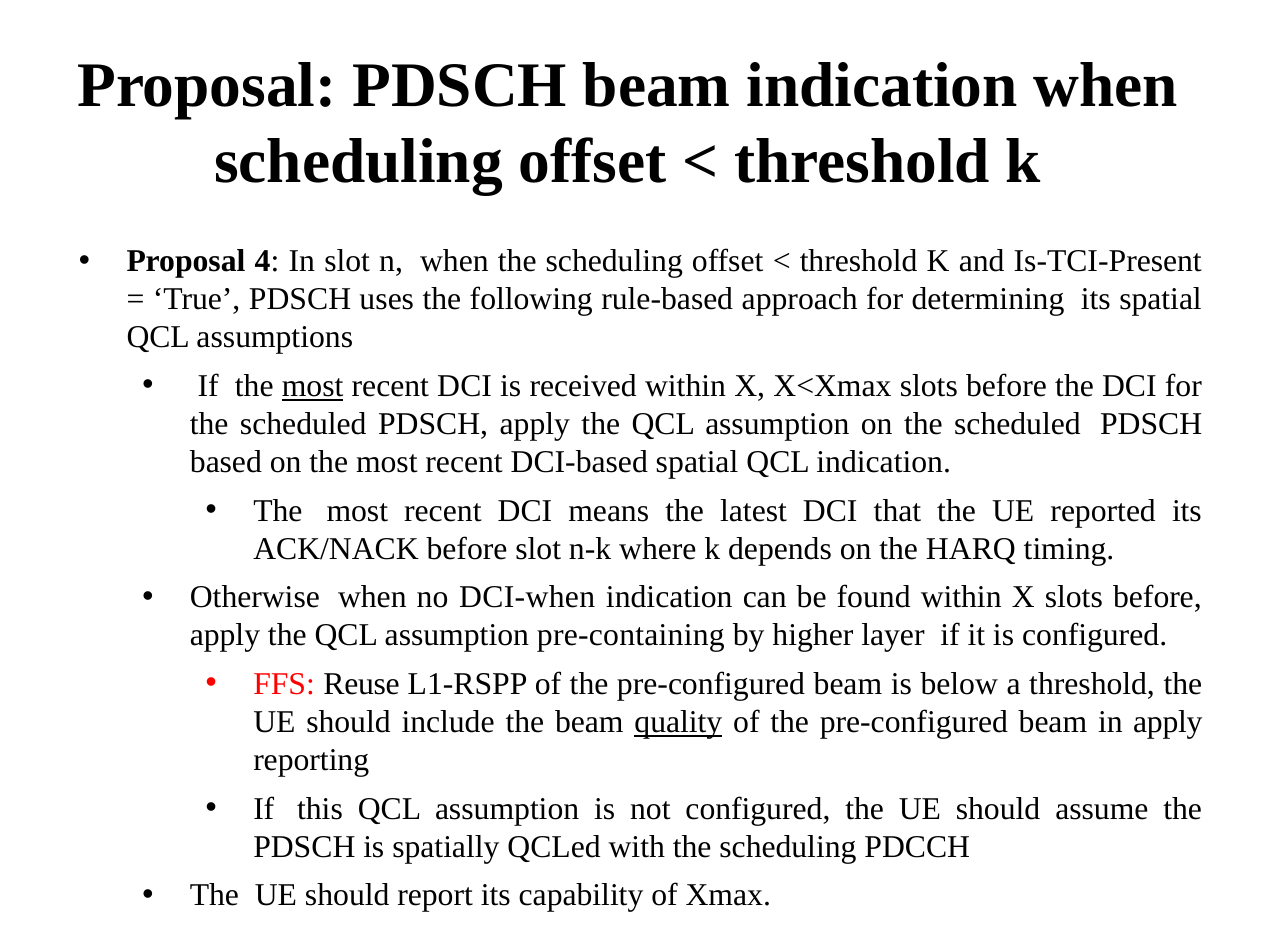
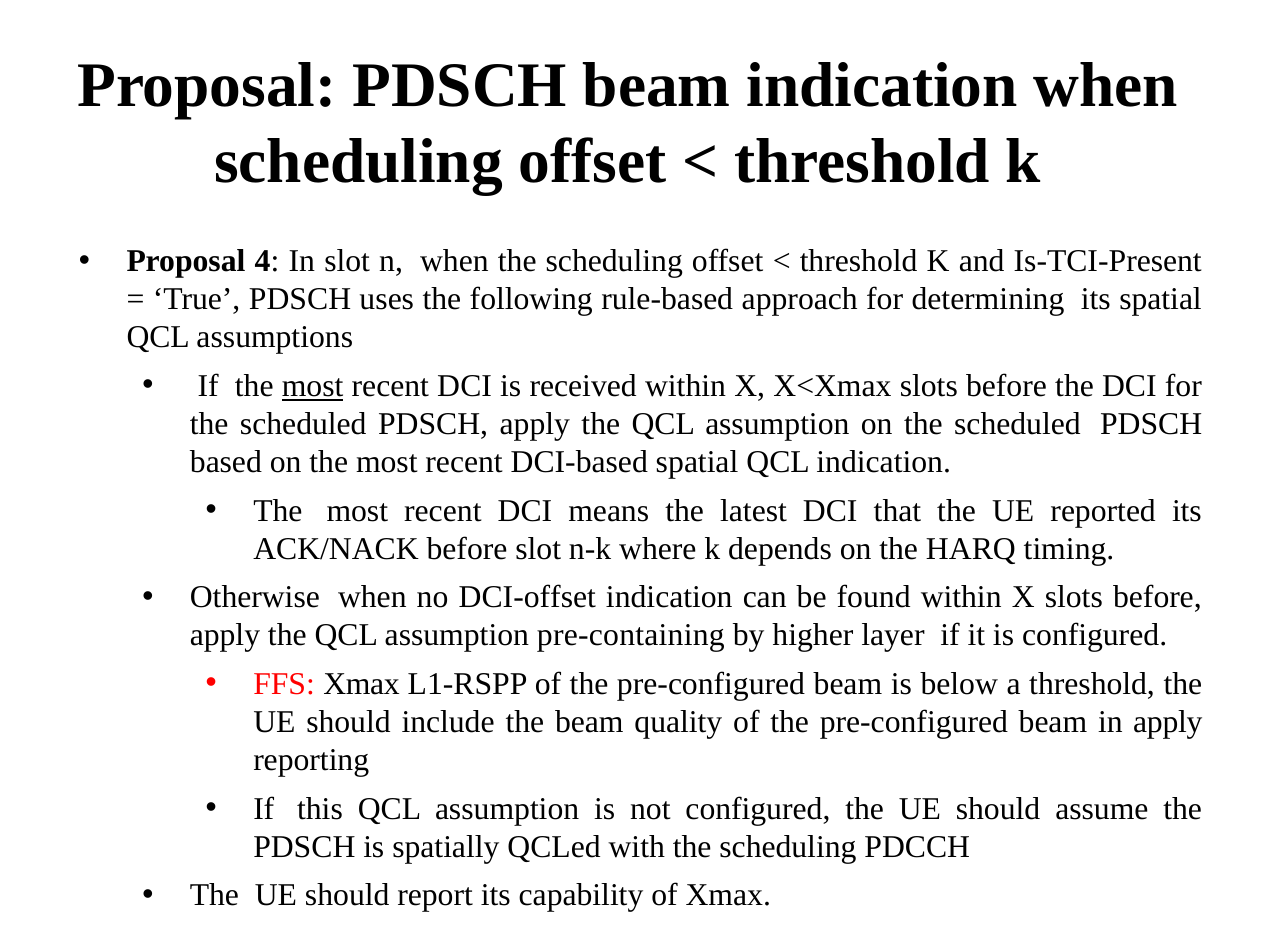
DCI-when: DCI-when -> DCI-offset (527, 597)
FFS Reuse: Reuse -> Xmax (362, 684)
quality underline: present -> none (678, 722)
